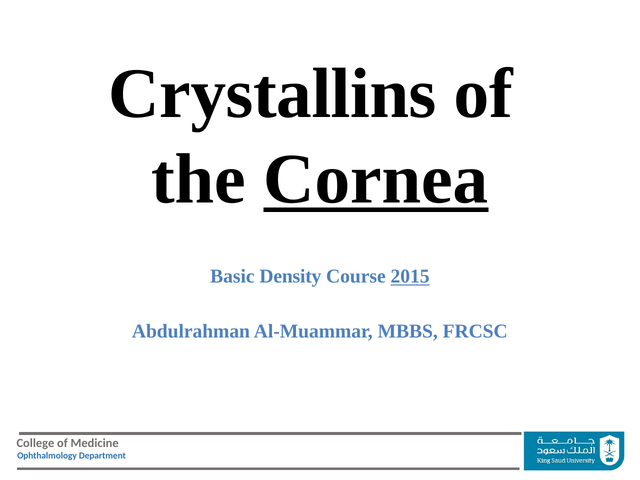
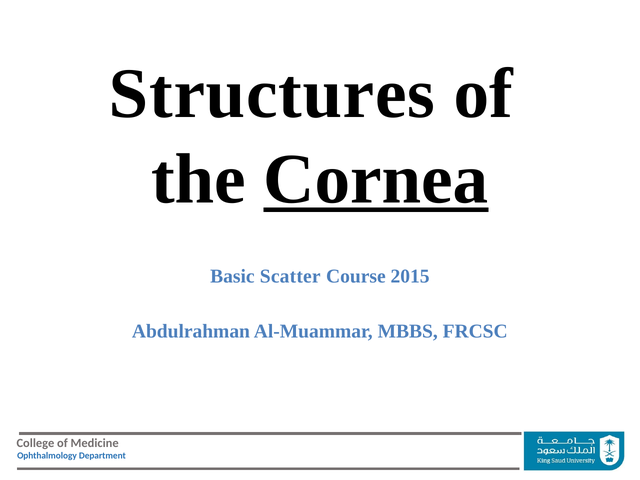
Crystallins: Crystallins -> Structures (272, 94)
Density: Density -> Scatter (290, 276)
2015 underline: present -> none (410, 276)
